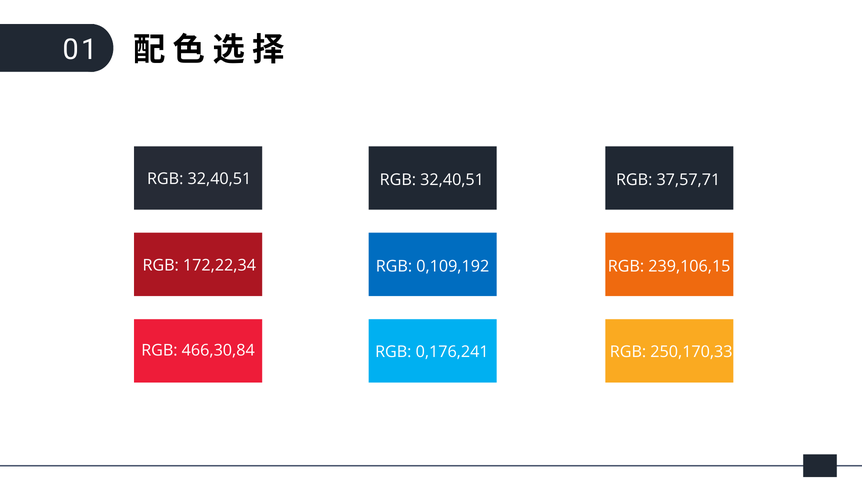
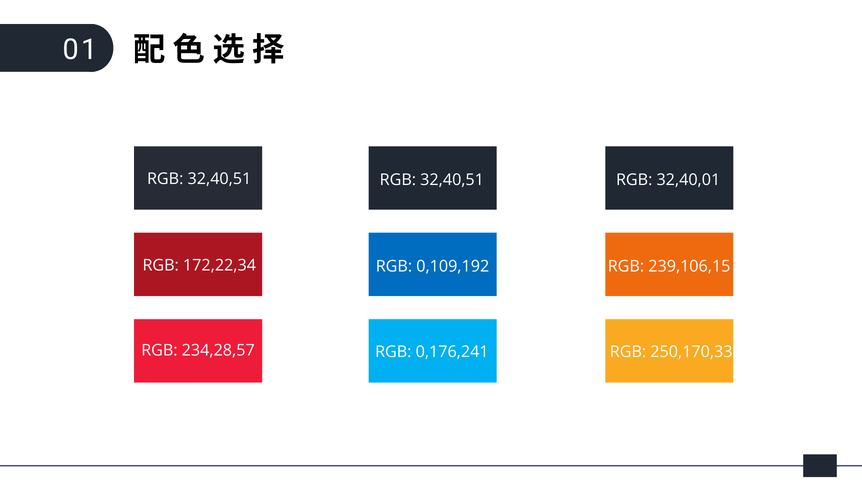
37,57,71: 37,57,71 -> 32,40,01 (688, 180)
466,30,84: 466,30,84 -> 234,28,57 (218, 350)
